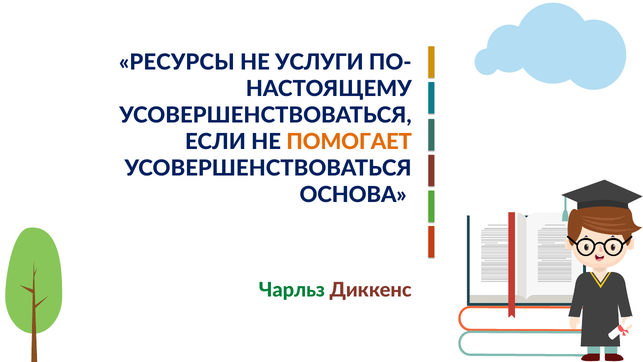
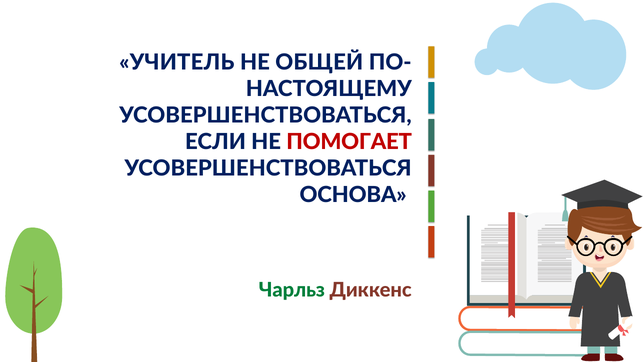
РЕСУРСЫ: РЕСУРСЫ -> УЧИТЕЛЬ (177, 62)
УСЛУГИ: УСЛУГИ -> ОБЩЕЙ (319, 62)
ПОМОГАЕТ colour: orange -> red (349, 142)
